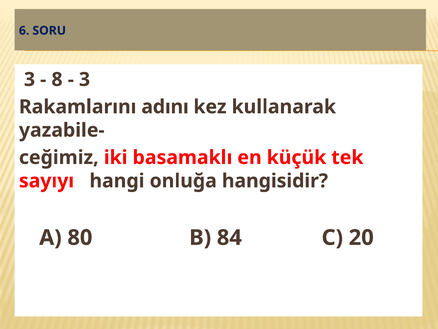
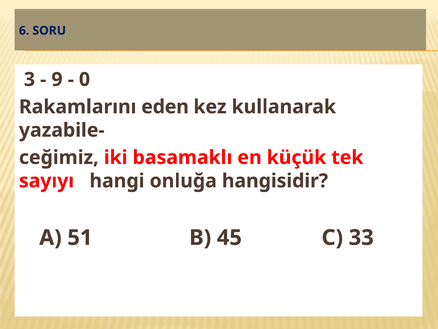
8: 8 -> 9 (57, 79)
3: 3 -> 0 (84, 79)
adını: adını -> eden (165, 107)
80: 80 -> 51 (80, 237)
84: 84 -> 45 (229, 237)
20: 20 -> 33 (361, 237)
